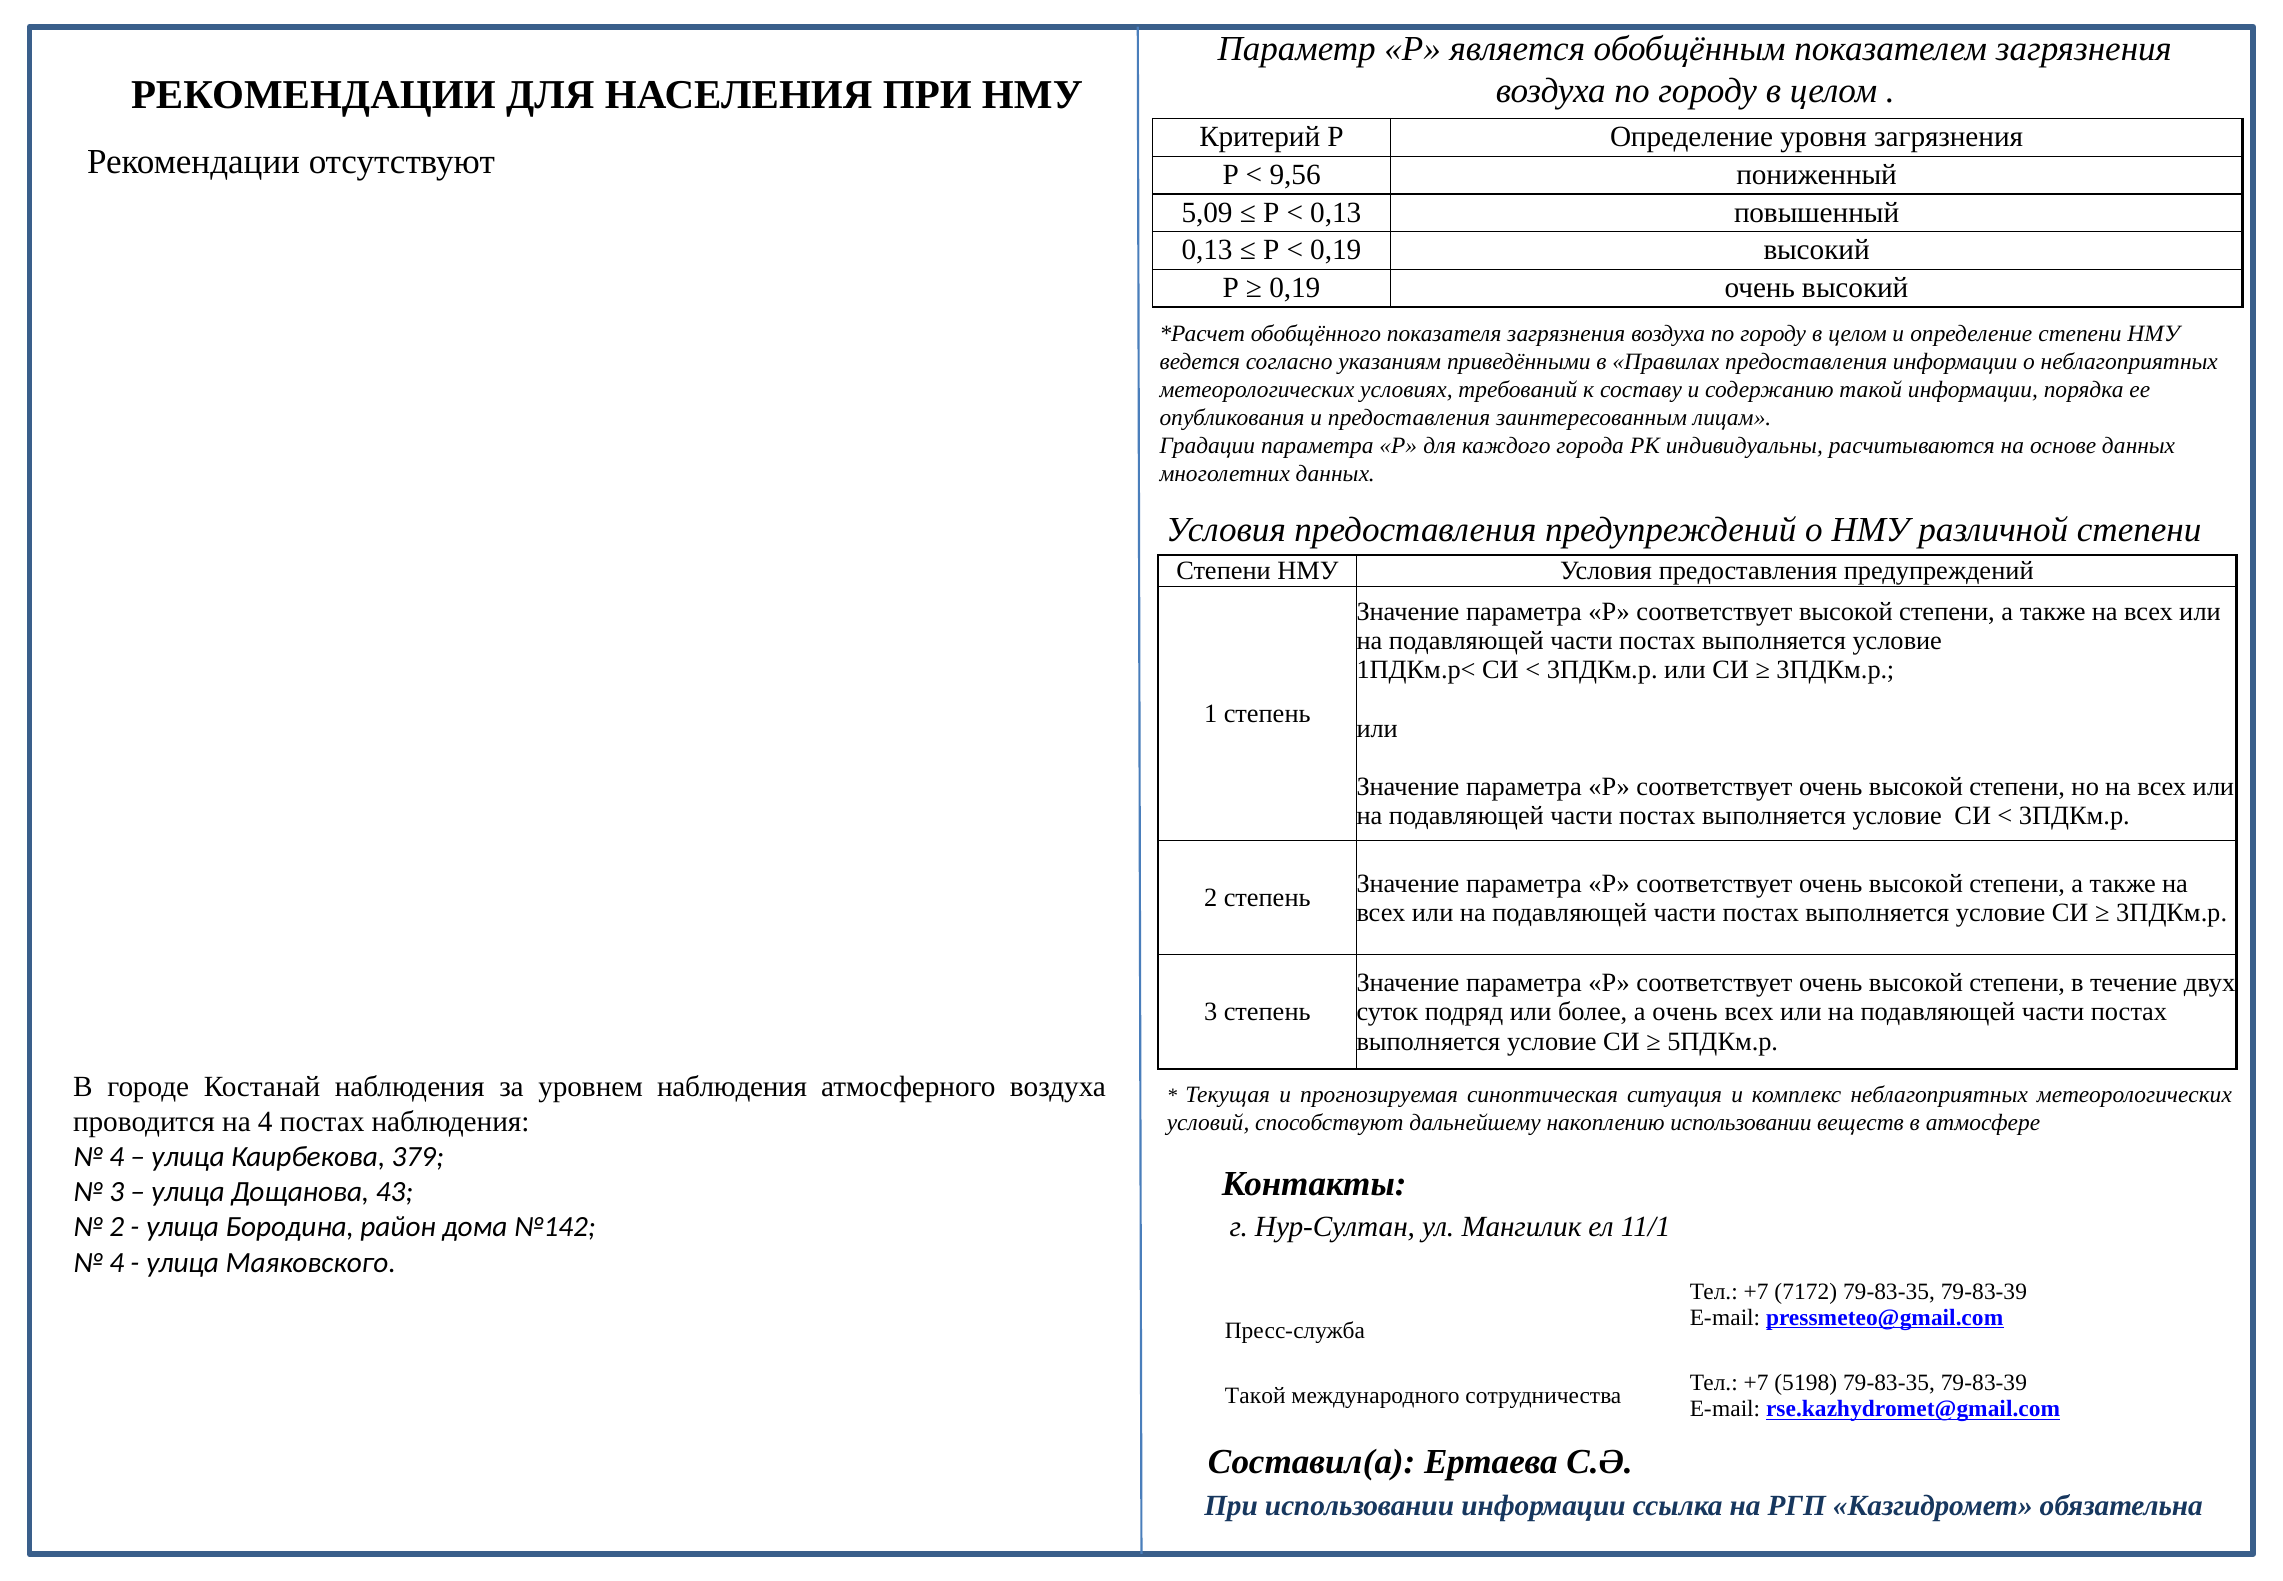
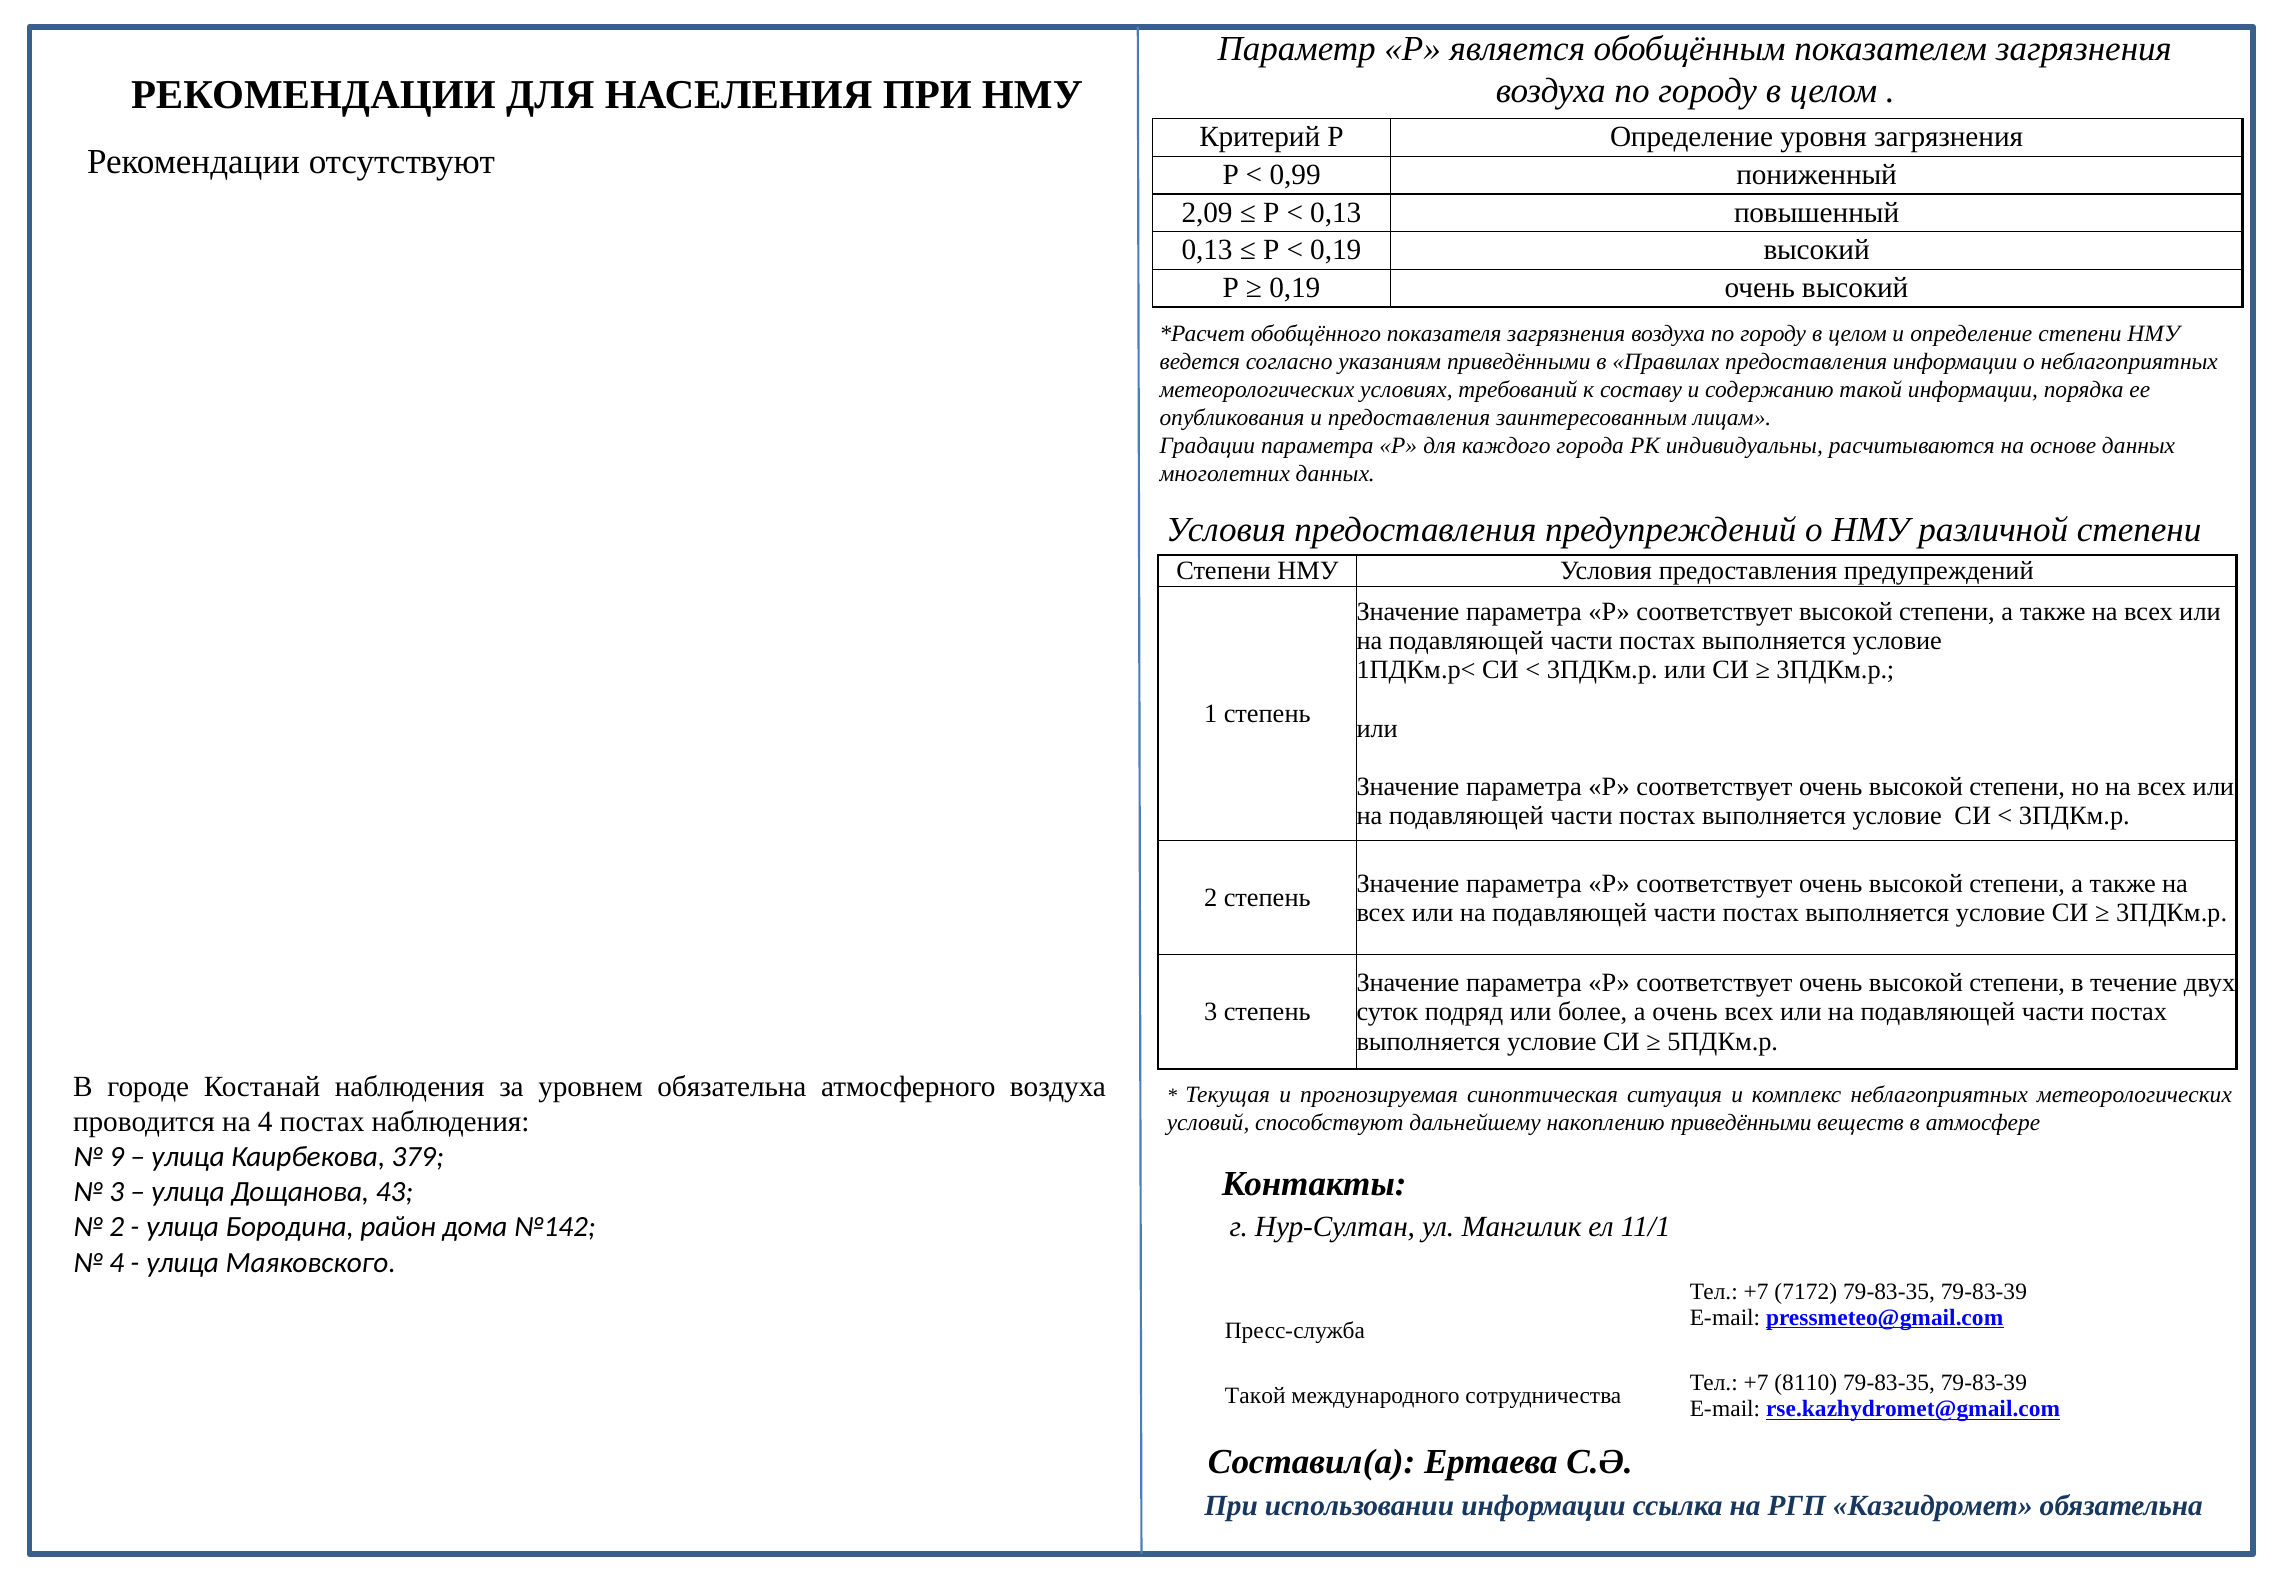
9,56: 9,56 -> 0,99 (1295, 175)
5,09: 5,09 -> 2,09 (1207, 212)
уровнем наблюдения: наблюдения -> обязательна (732, 1086)
накоплению использовании: использовании -> приведёнными (1741, 1123)
4: 4 -> 9 (117, 1156)
5198: 5198 -> 8110 (1806, 1382)
